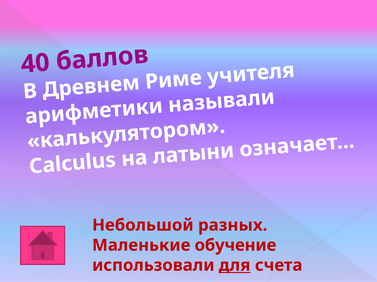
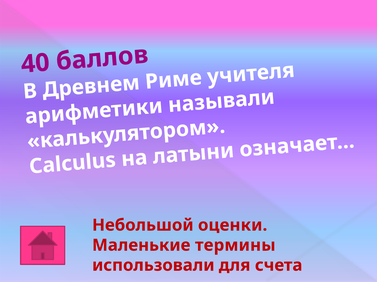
разных: разных -> оценки (233, 226)
обучение: обучение -> термины (235, 246)
для underline: present -> none (235, 266)
